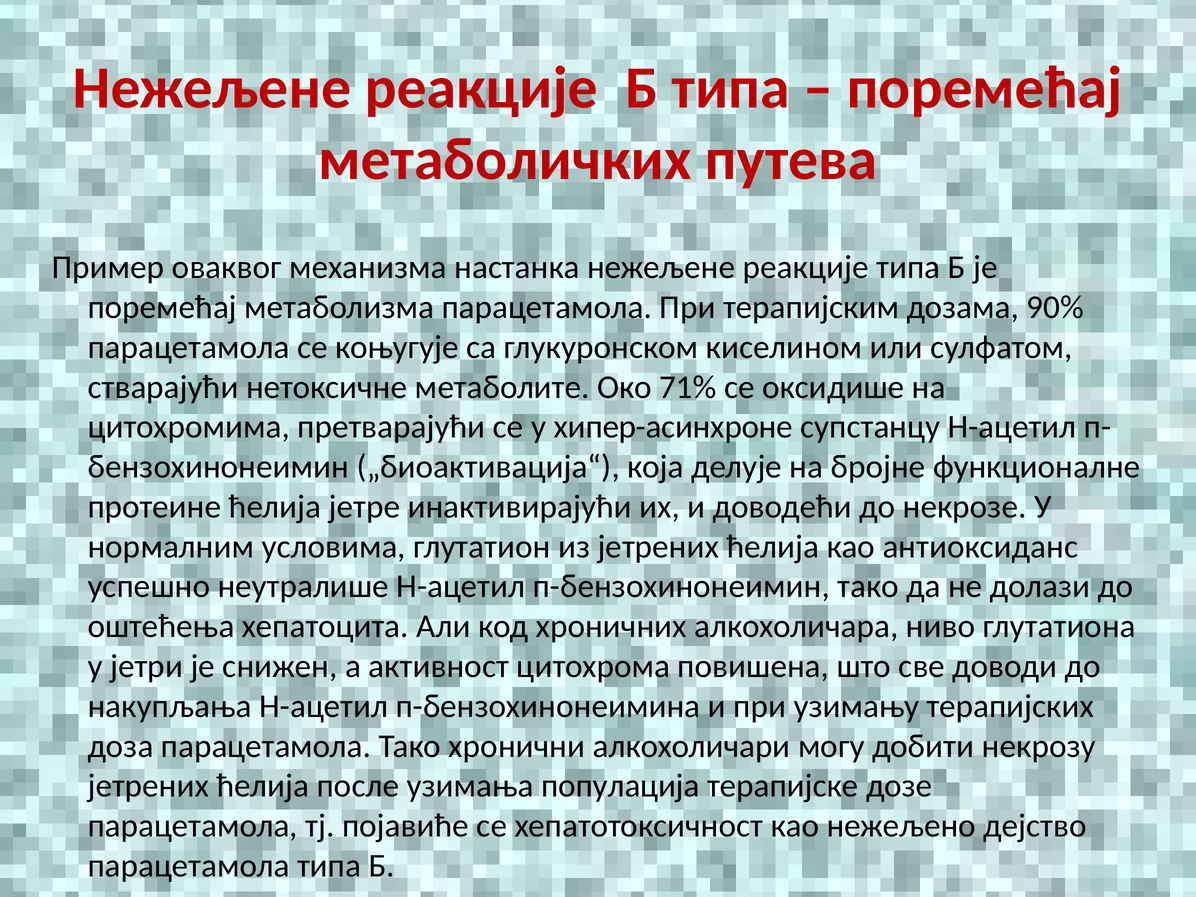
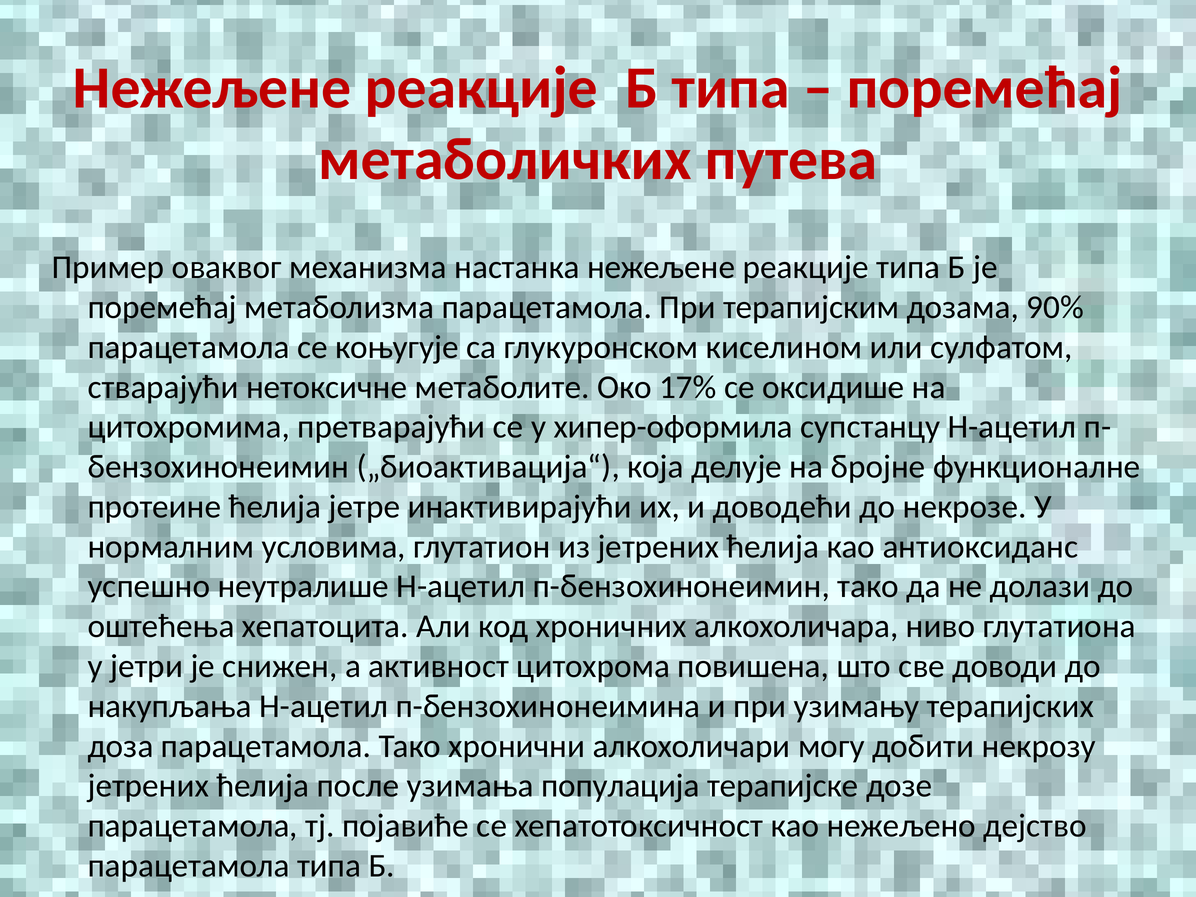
71%: 71% -> 17% (688, 387)
хипер-асинхроне: хипер-асинхроне -> хипер-оформила (673, 427)
